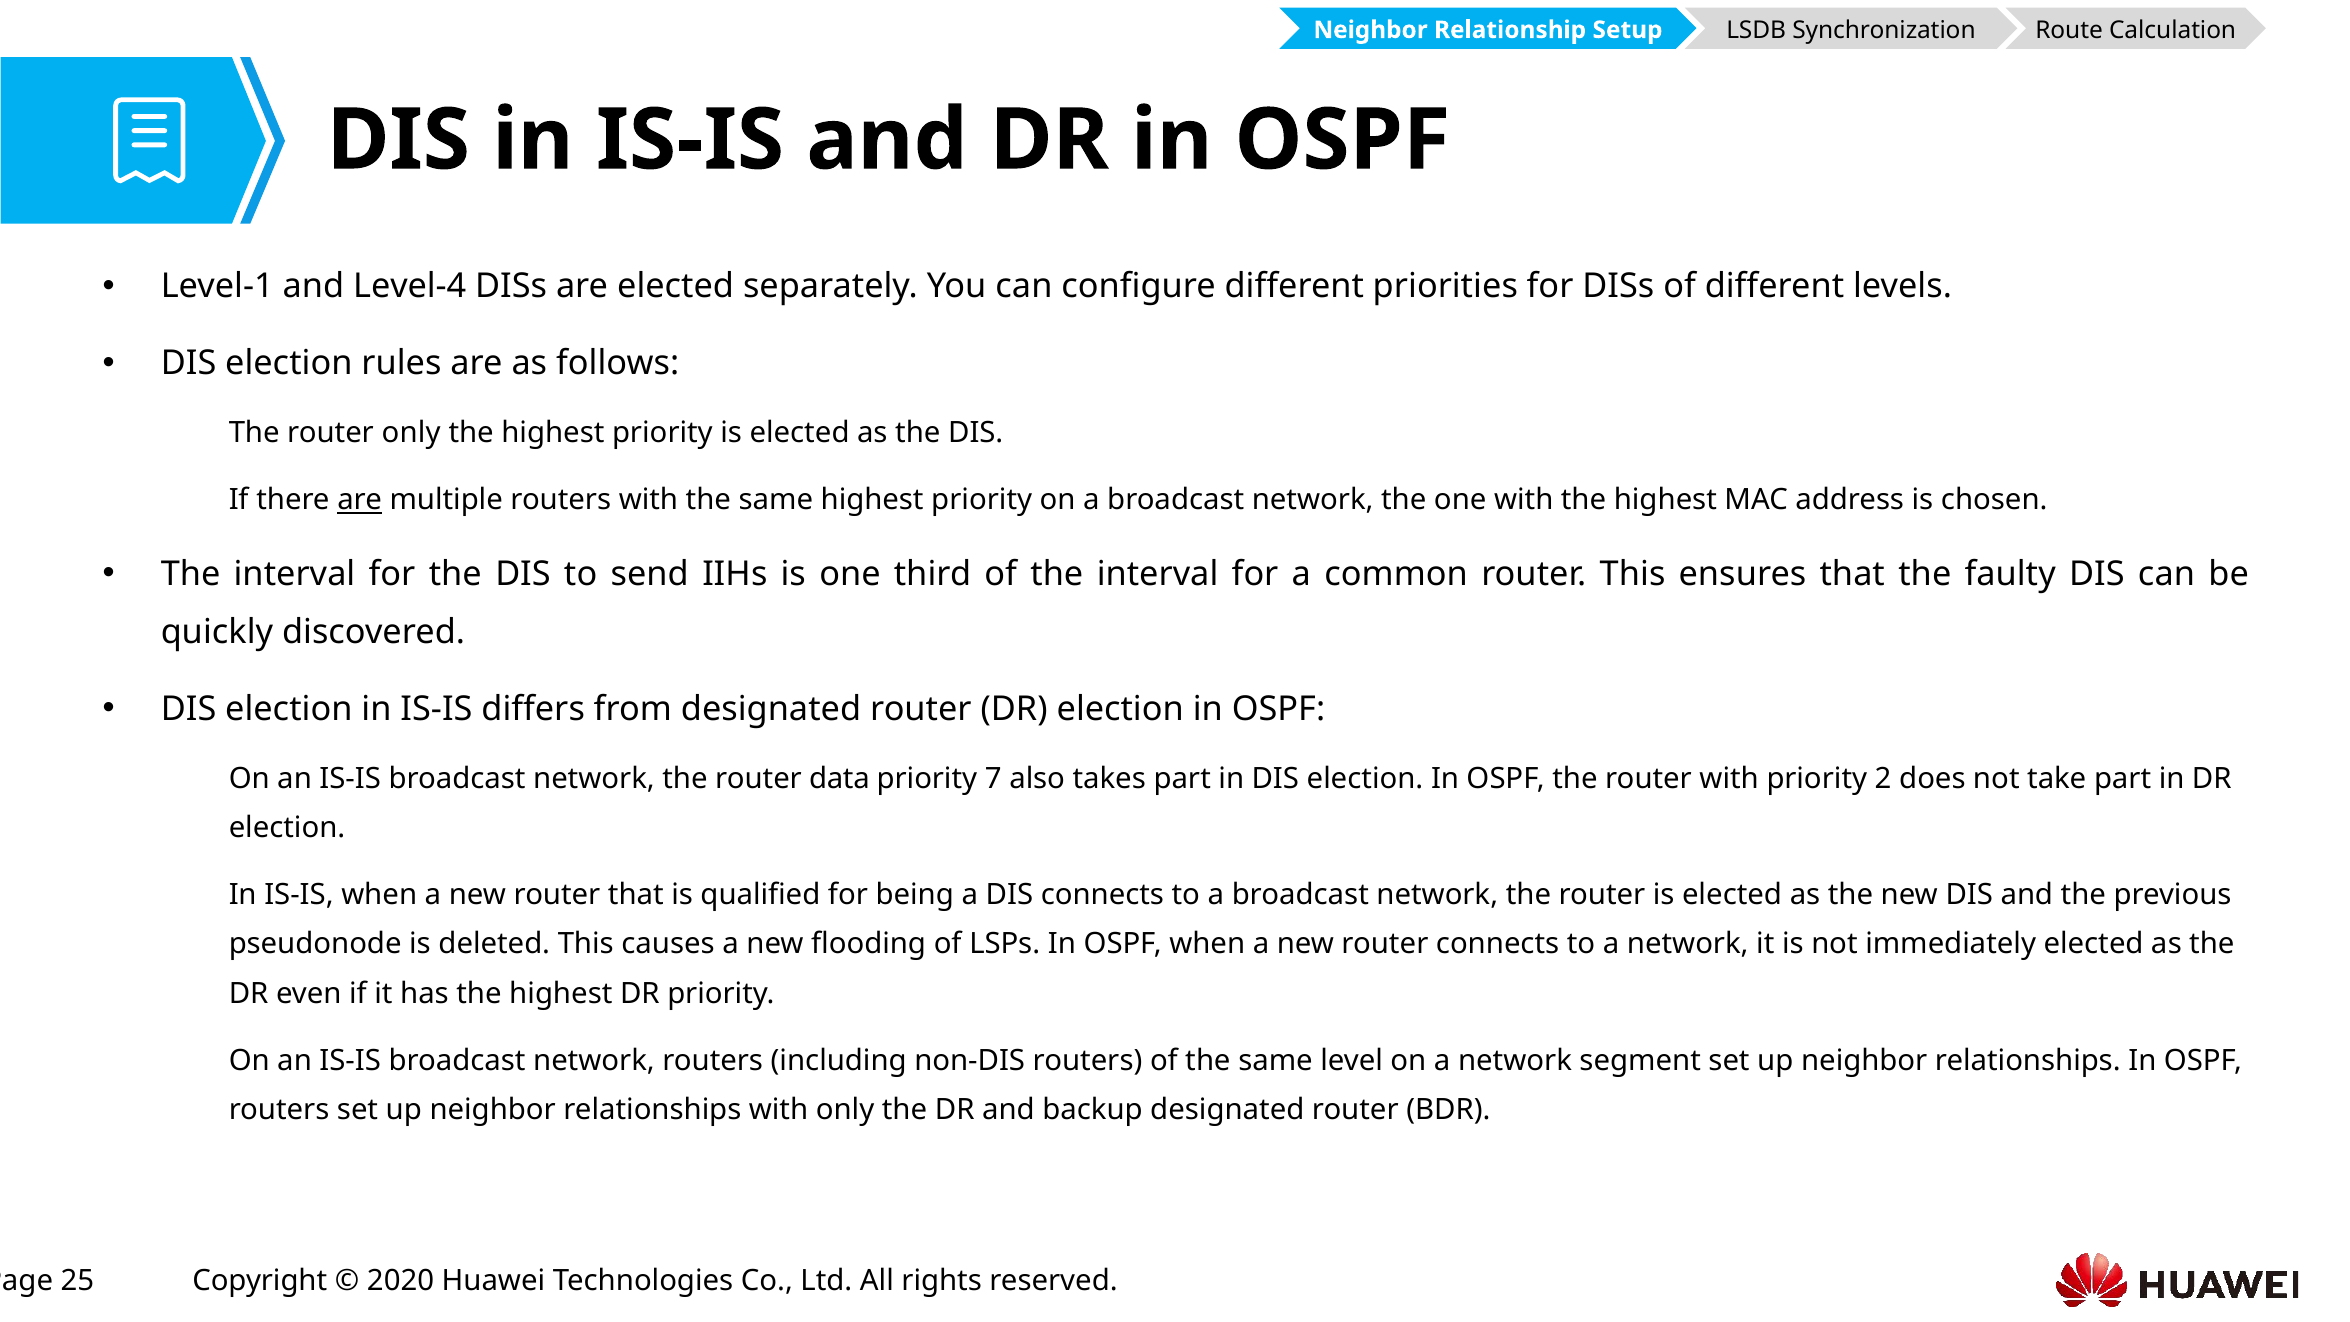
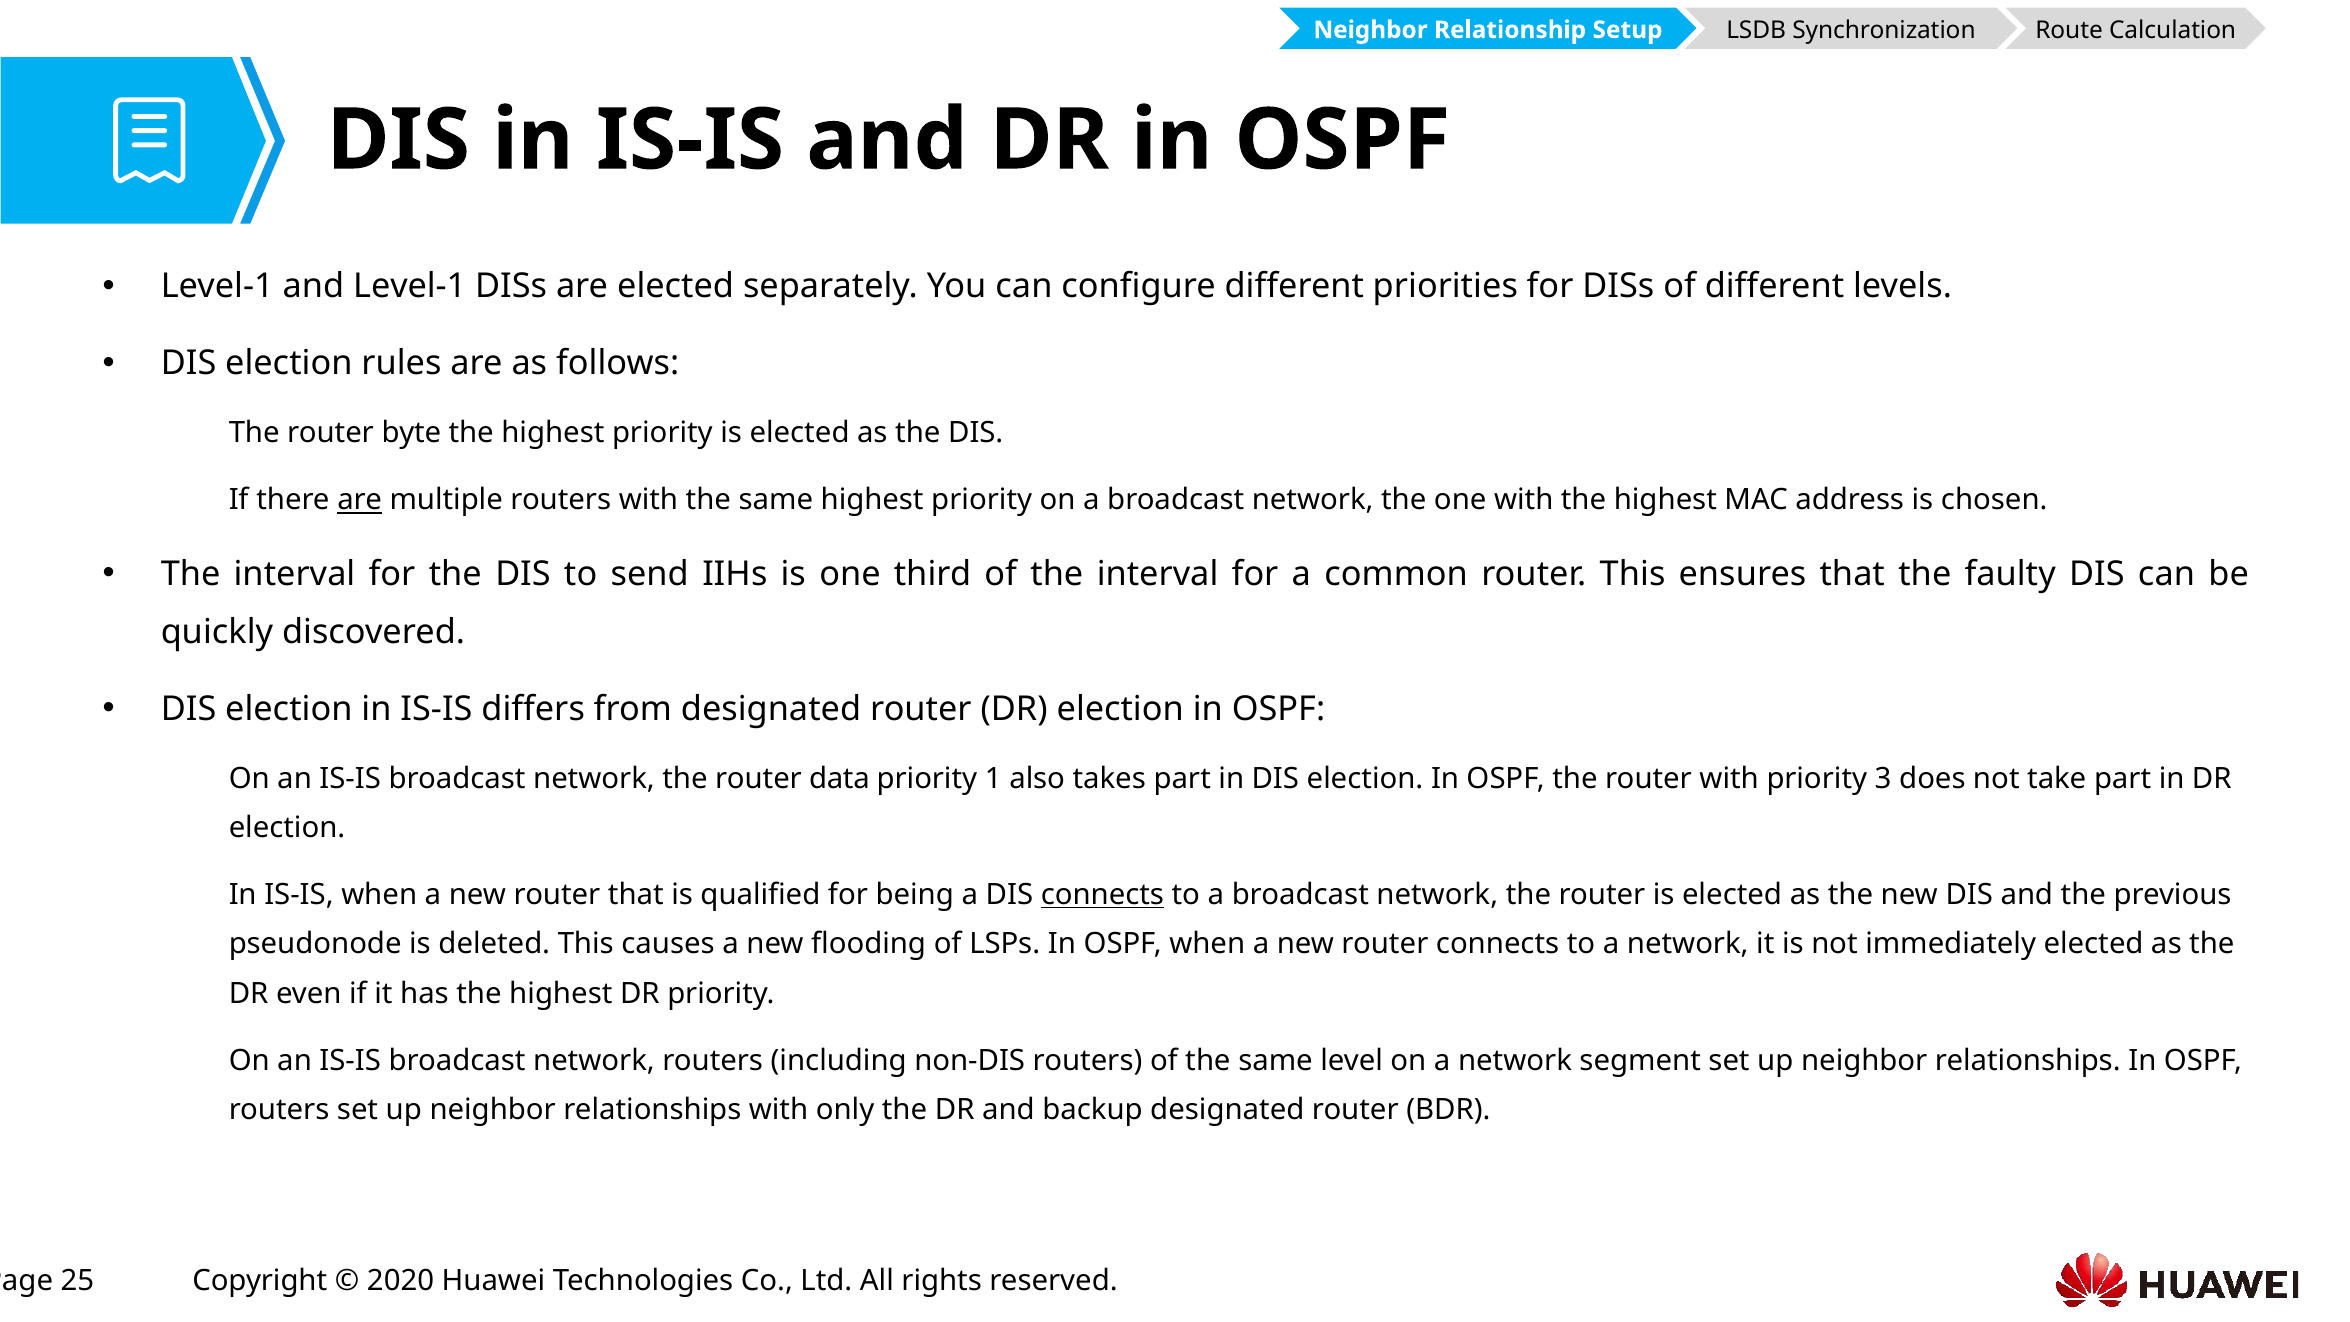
and Level-4: Level-4 -> Level-1 (410, 287)
router only: only -> byte (411, 433)
7: 7 -> 1 (993, 779)
2: 2 -> 3 (1883, 779)
connects underline: none -> present (1102, 895)
